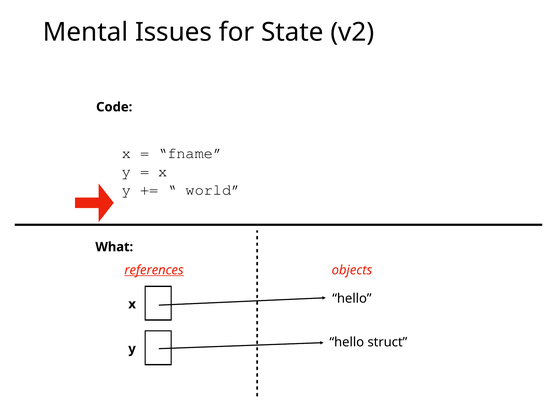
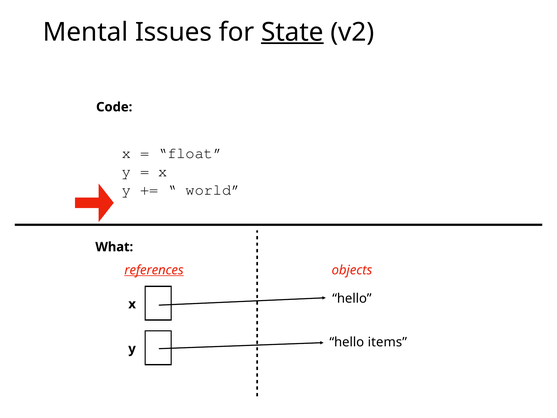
State underline: none -> present (292, 32)
fname: fname -> float (190, 153)
struct: struct -> items (387, 342)
